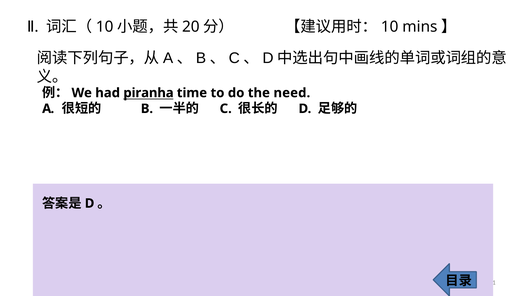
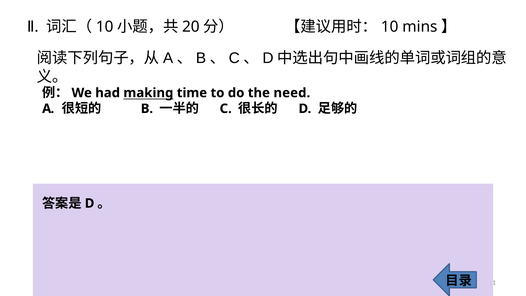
piranha: piranha -> making (148, 93)
